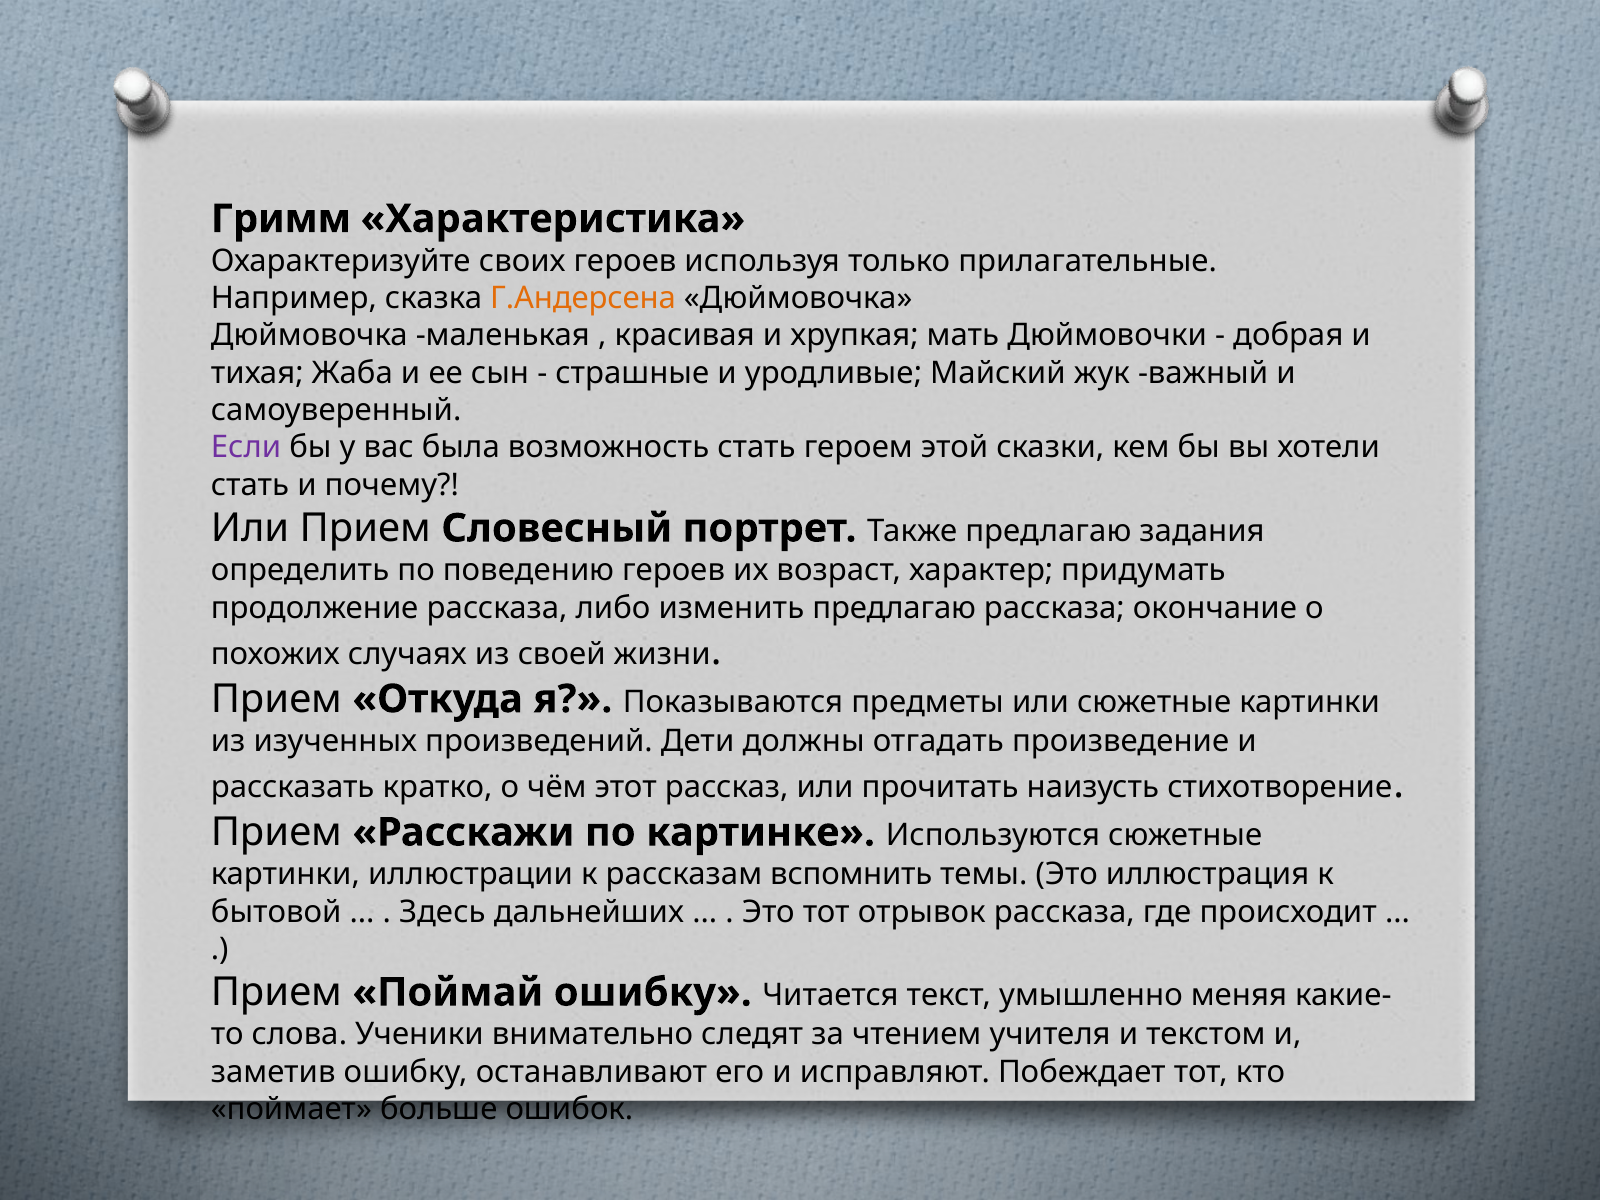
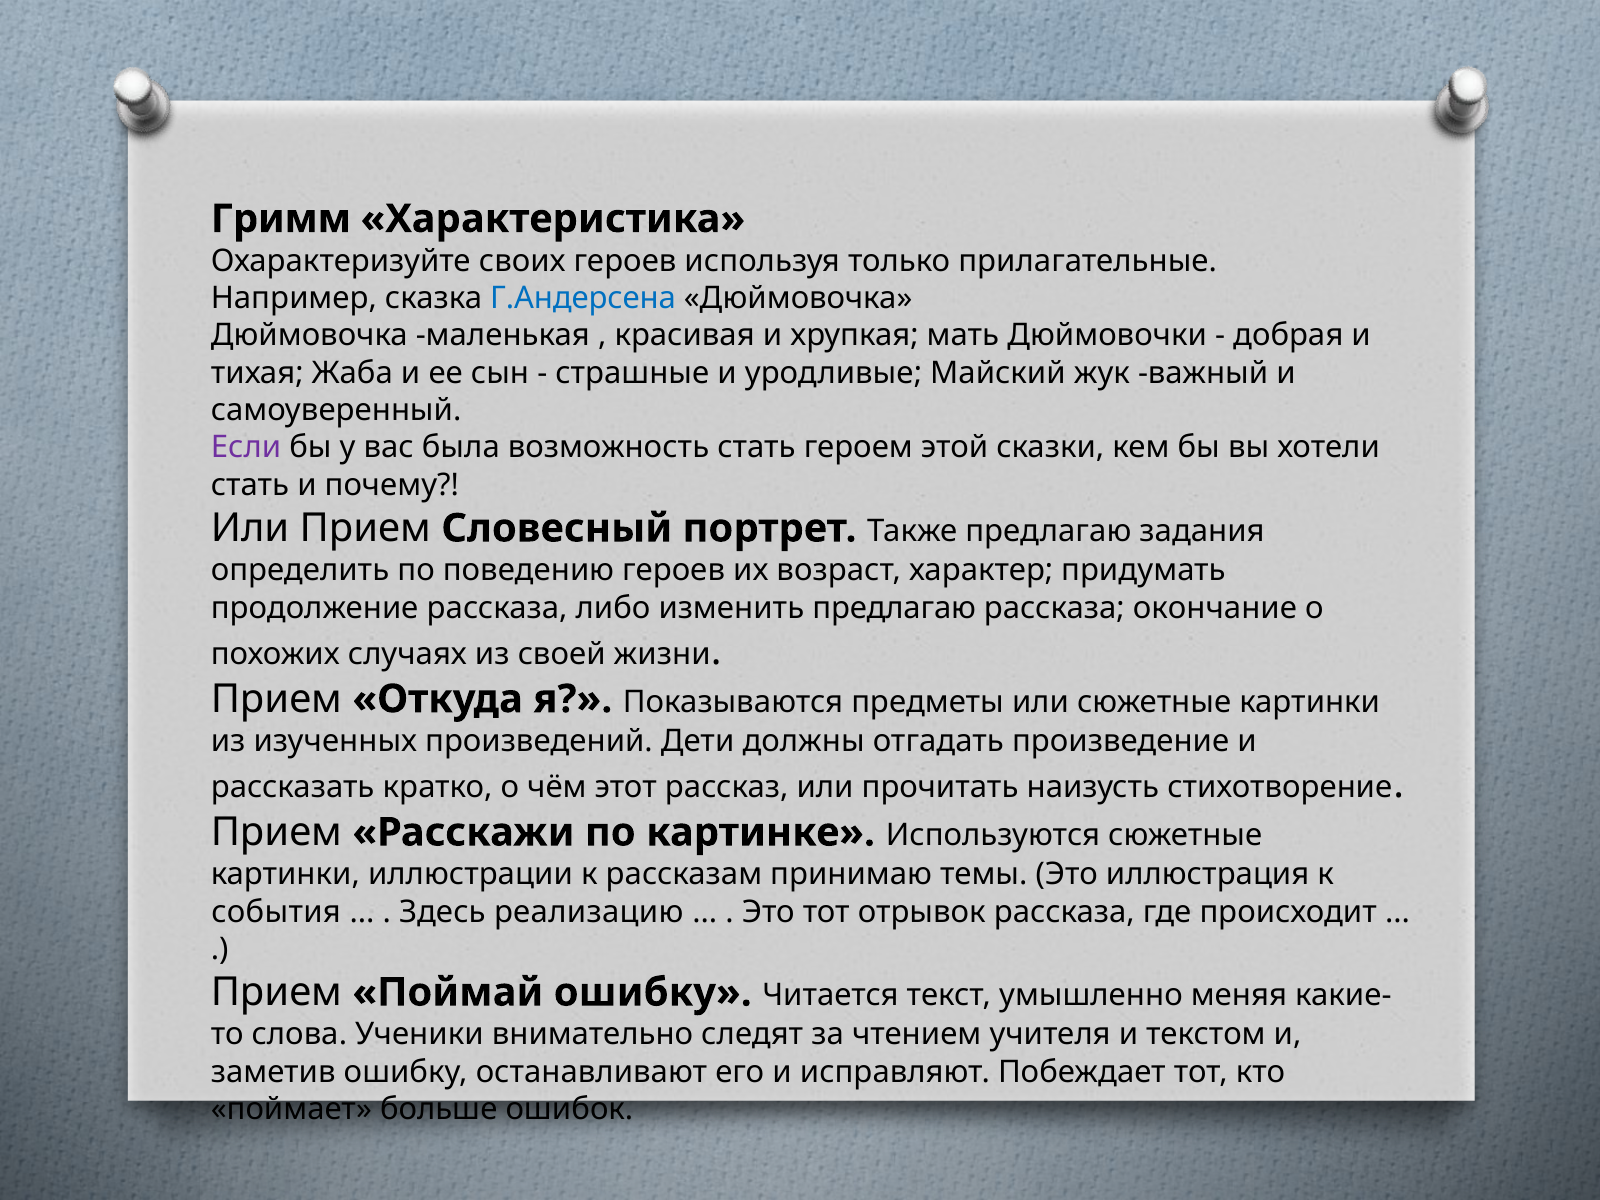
Г.Андерсена colour: orange -> blue (583, 298)
вспомнить: вспомнить -> принимаю (851, 874)
бытовой: бытовой -> события (276, 912)
дальнейших: дальнейших -> реализацию (589, 912)
